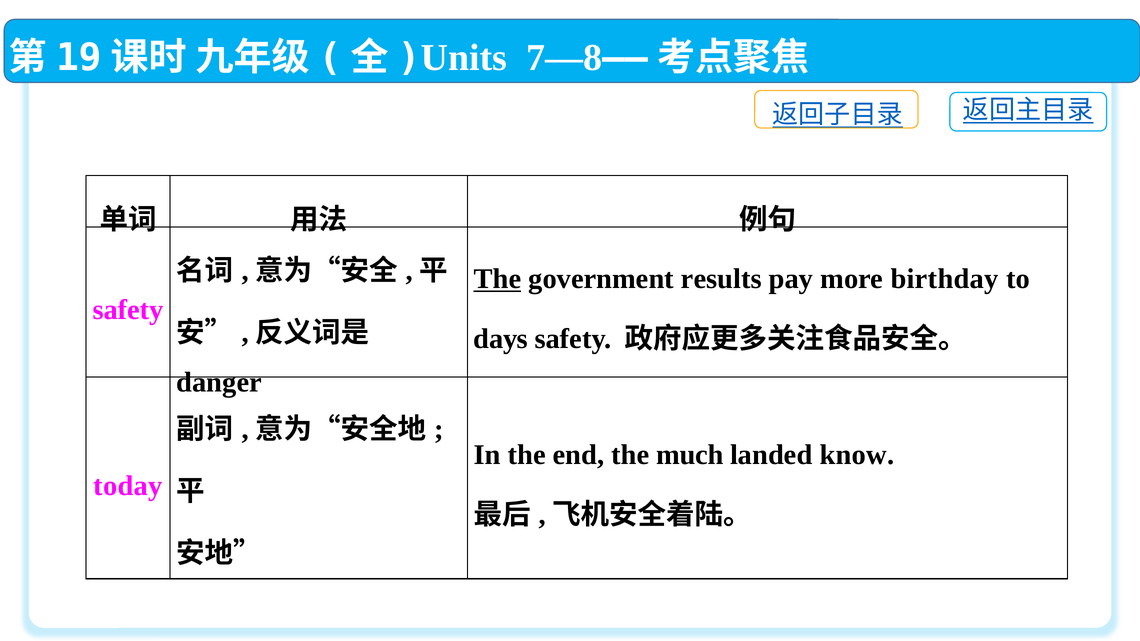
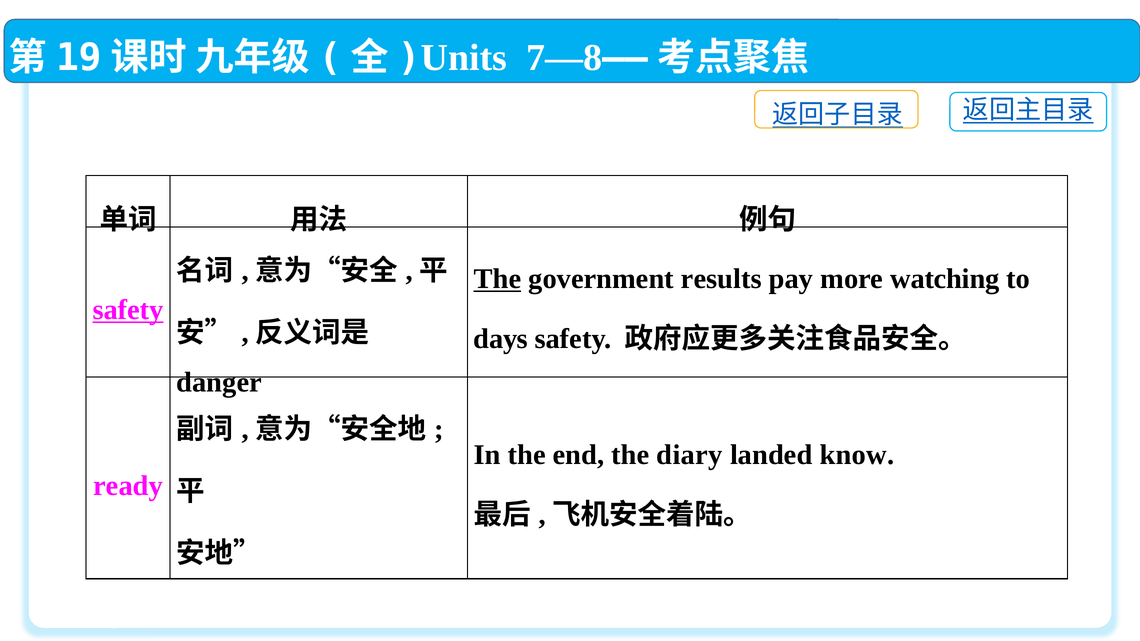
birthday: birthday -> watching (945, 279)
safety underline: none -> present (128, 310)
much: much -> diary (690, 455)
today: today -> ready (128, 486)
